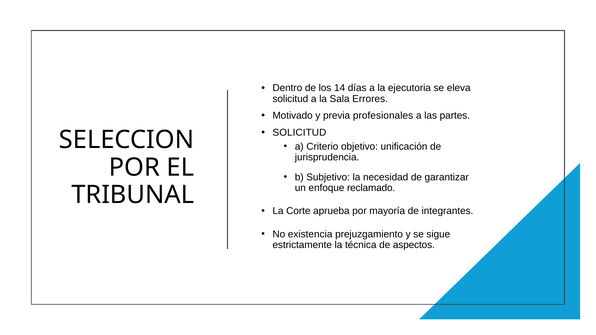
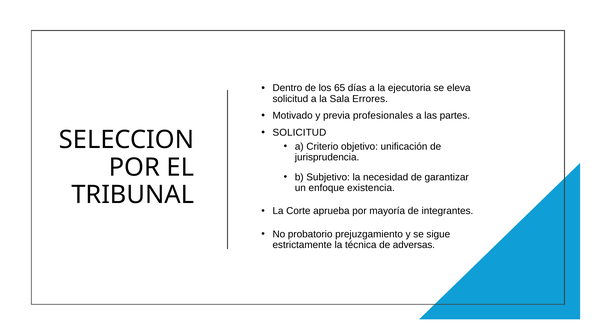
14: 14 -> 65 (340, 88)
reclamado: reclamado -> existencia (371, 188)
existencia: existencia -> probatorio (310, 234)
aspectos: aspectos -> adversas (414, 245)
